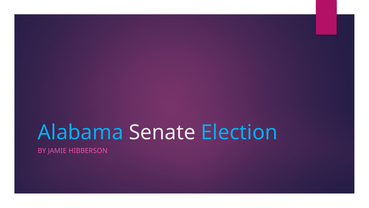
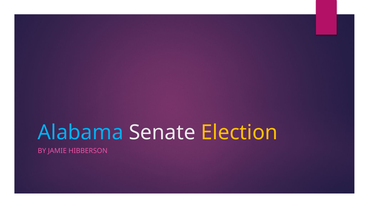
Election colour: light blue -> yellow (239, 132)
